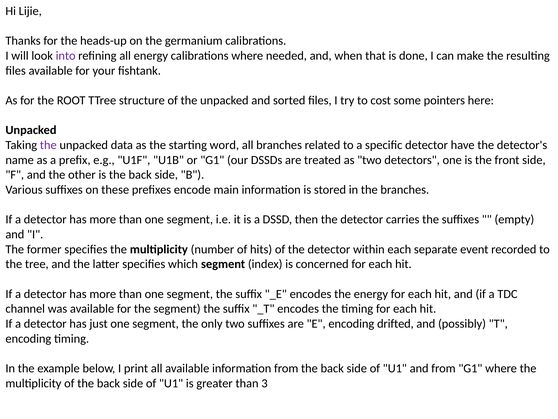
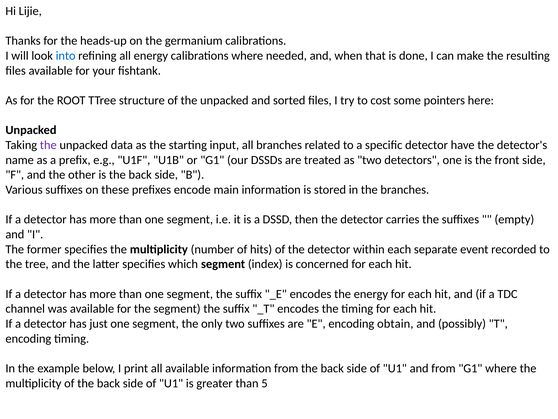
into colour: purple -> blue (66, 56)
word: word -> input (224, 145)
drifted: drifted -> obtain (395, 323)
3: 3 -> 5 (264, 383)
